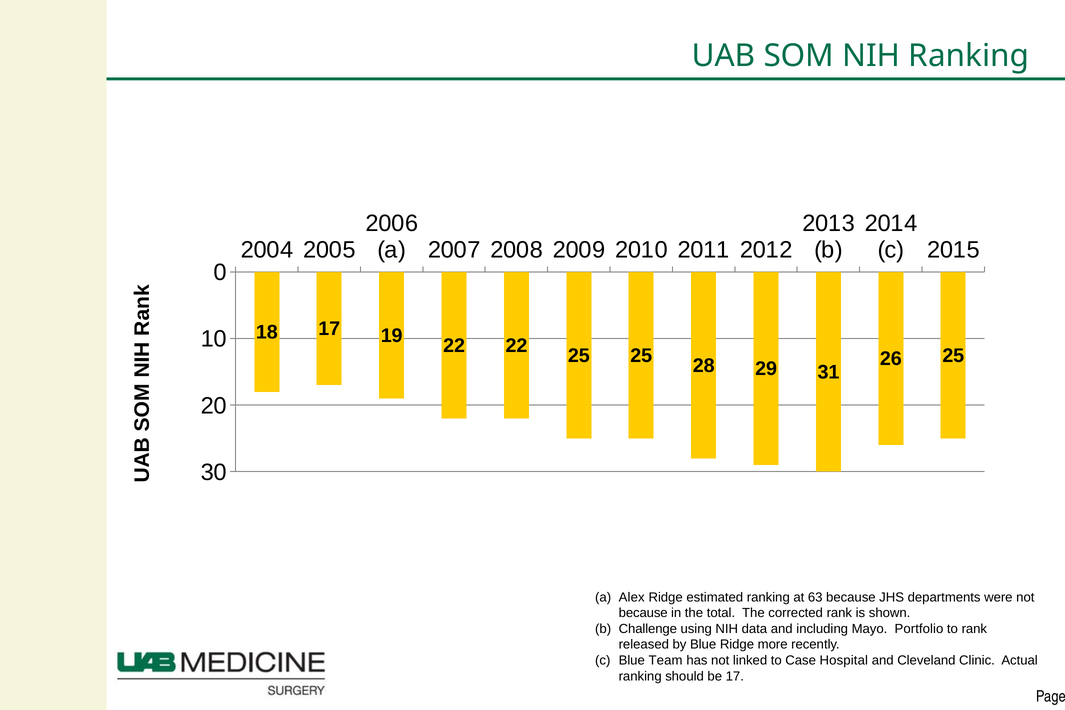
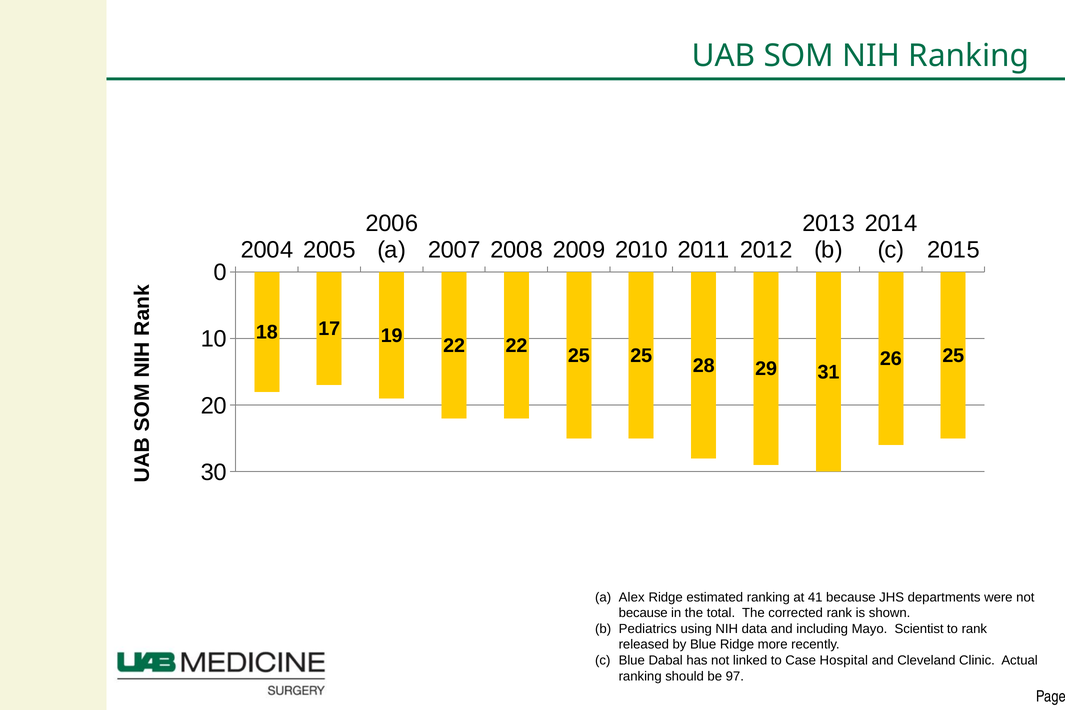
63: 63 -> 41 (815, 597)
Challenge: Challenge -> Pediatrics (648, 629)
Portfolio: Portfolio -> Scientist (919, 629)
Team: Team -> Dabal (666, 660)
be 17: 17 -> 97 (735, 676)
